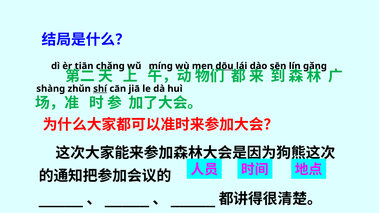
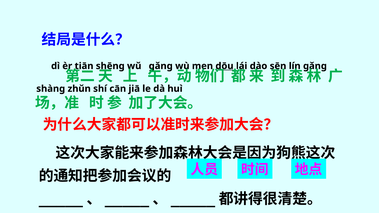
chǎnɡ: chǎnɡ -> shēnɡ (110, 66)
wǔ mínɡ: mínɡ -> ɡǎnɡ (161, 66)
shí underline: present -> none (100, 89)
